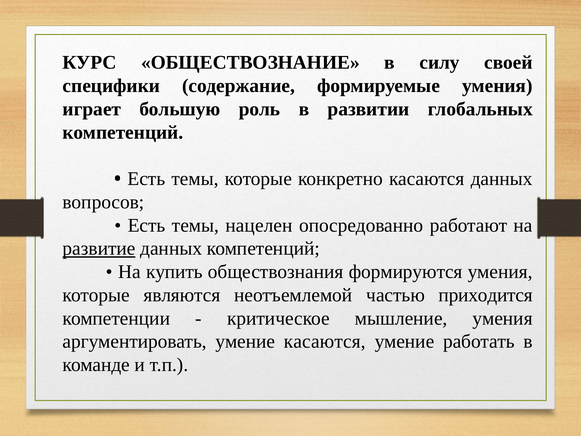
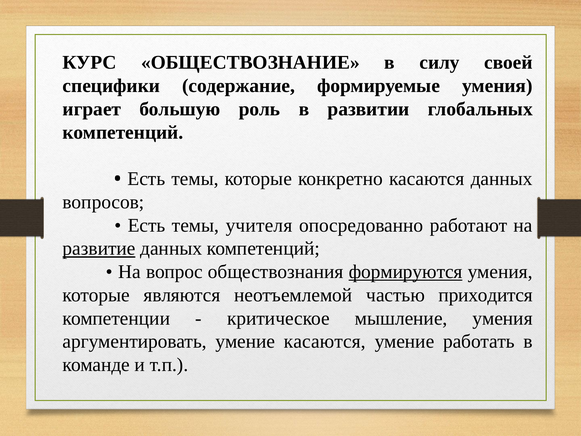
нацелен: нацелен -> учителя (259, 225)
купить: купить -> вопрос (174, 272)
формируются underline: none -> present (406, 272)
